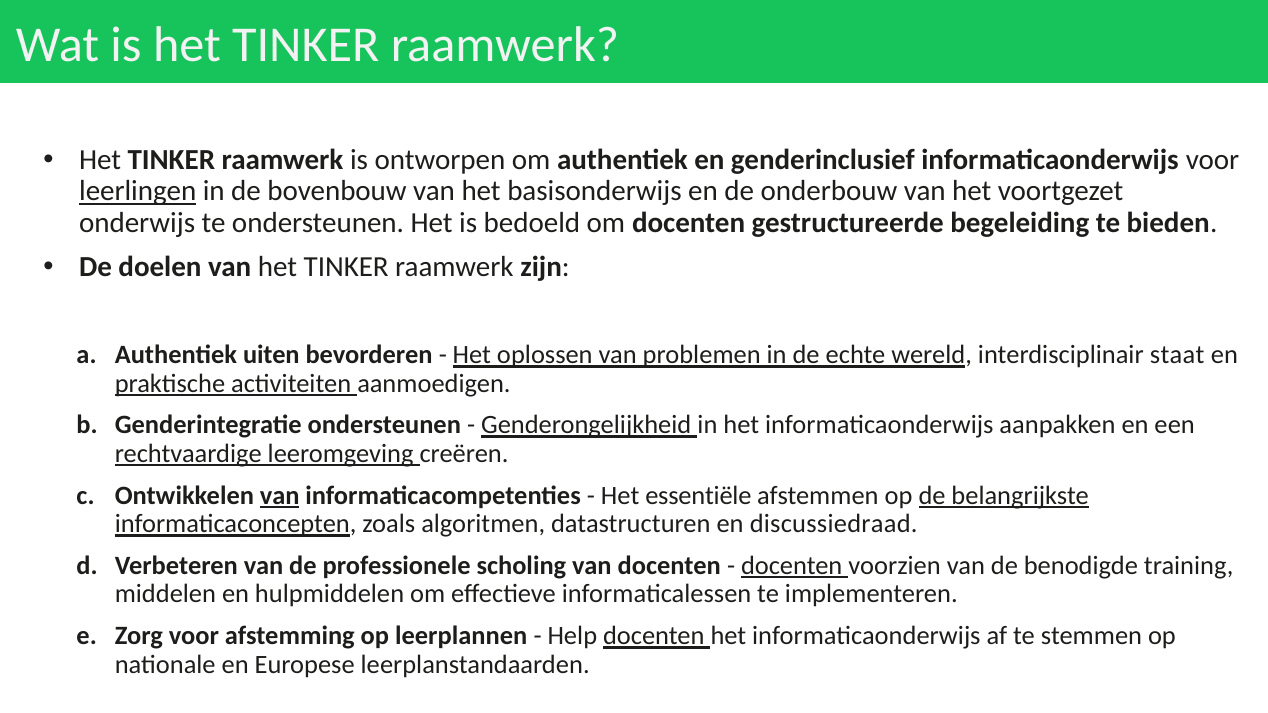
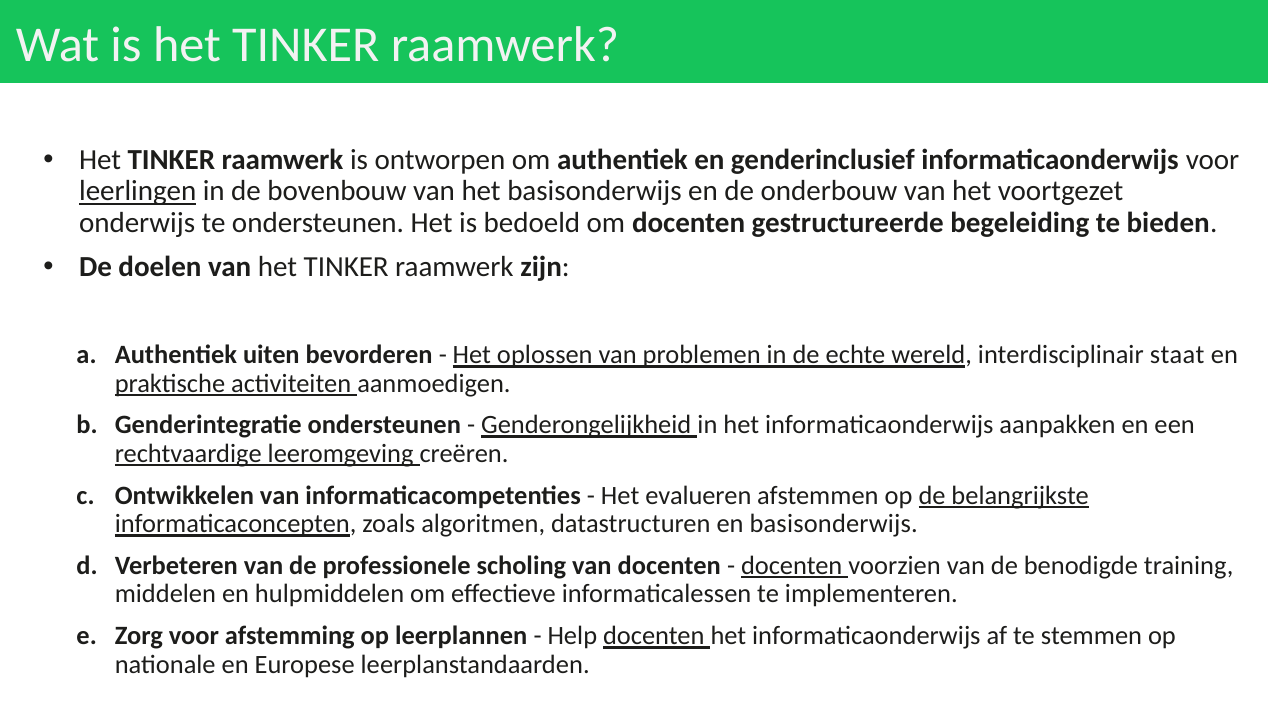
van underline: present -> none (280, 496)
essentiële: essentiële -> evalueren (698, 496)
en discussiedraad: discussiedraad -> basisonderwijs (834, 524)
